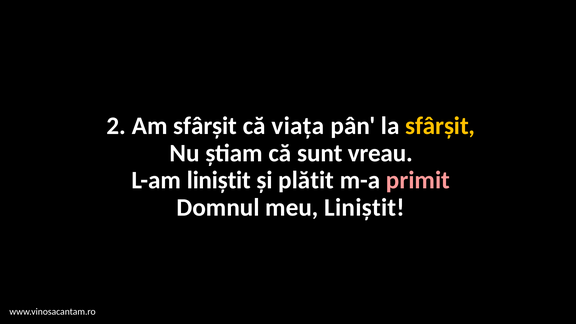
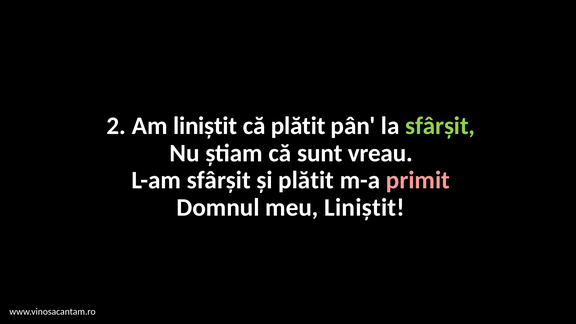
Am sfârșit: sfârșit -> liniștit (205, 126)
că viața: viața -> plătit (298, 126)
sfârșit colour: yellow -> light green (440, 126)
L-am liniștit: liniștit -> sfârșit (219, 180)
